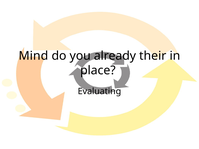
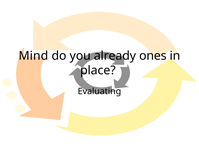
their: their -> ones (153, 56)
